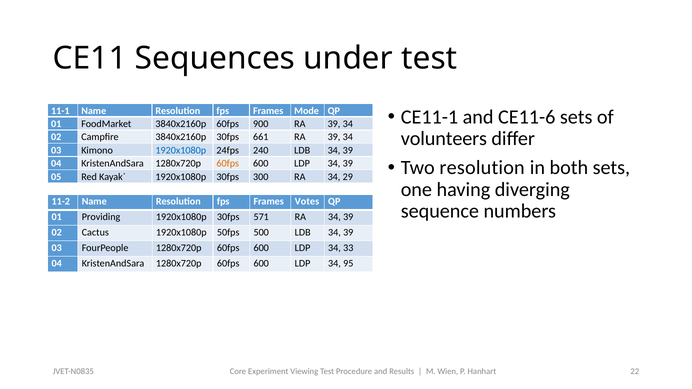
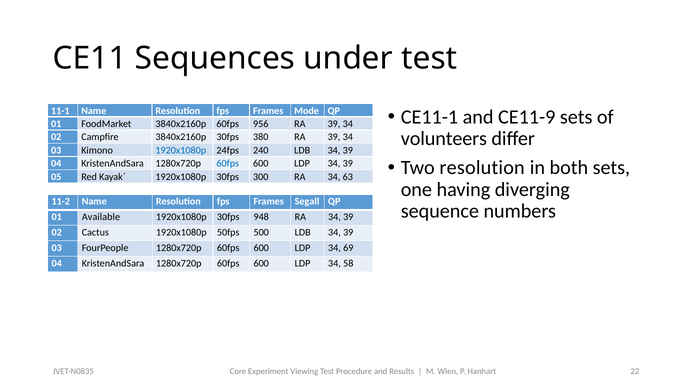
CE11-6: CE11-6 -> CE11-9 (527, 117)
900: 900 -> 956 (261, 124)
661: 661 -> 380 (261, 137)
60fps colour: orange -> blue (228, 164)
29: 29 -> 63 (348, 177)
Votes: Votes -> Segall (307, 202)
Providing: Providing -> Available (101, 217)
571: 571 -> 948 (261, 217)
33: 33 -> 69 (348, 248)
95: 95 -> 58 (348, 264)
